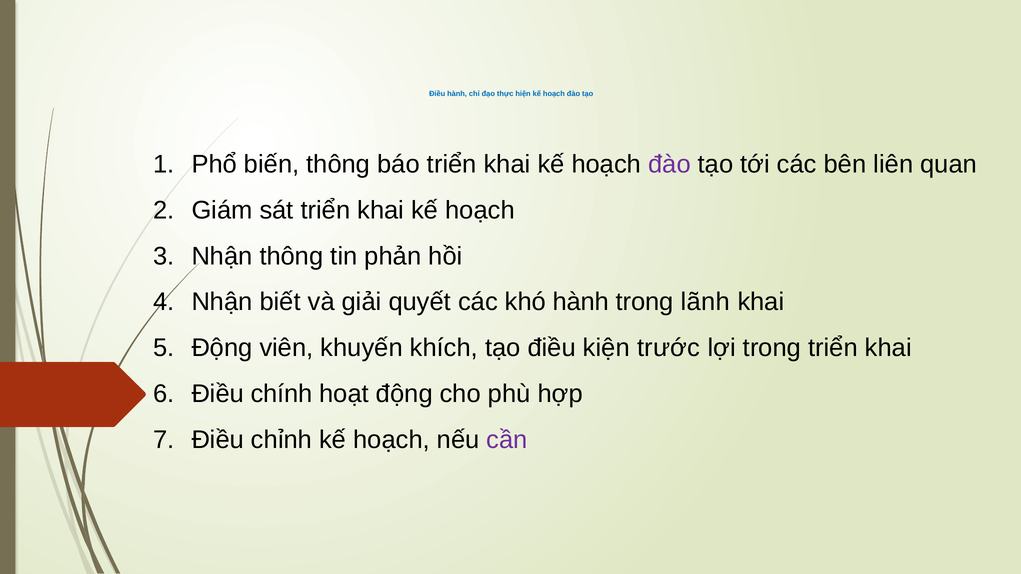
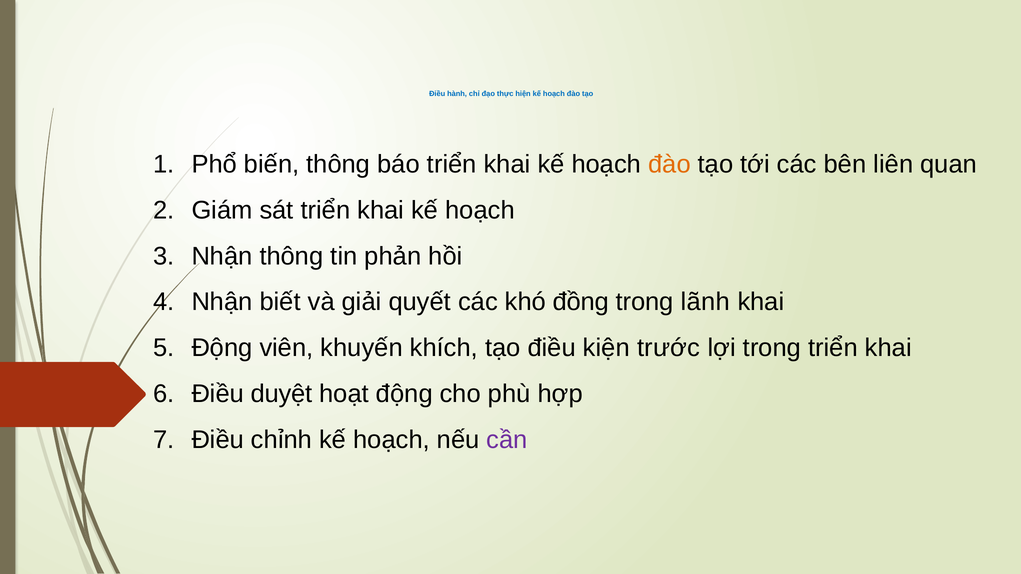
đào colour: purple -> orange (669, 164)
khó hành: hành -> đồng (581, 302)
chính: chính -> duyệt (282, 394)
